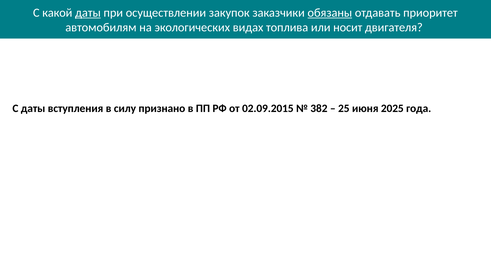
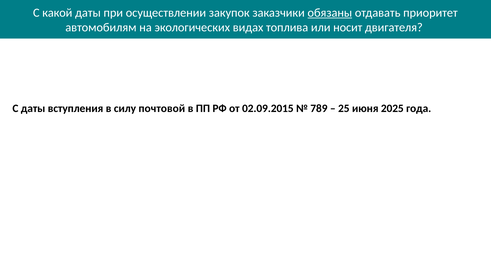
даты underline: present -> none (88, 13)
признано: признано -> почтовой (162, 109)
382: 382 -> 789 (319, 109)
